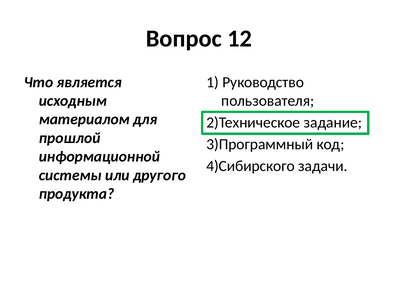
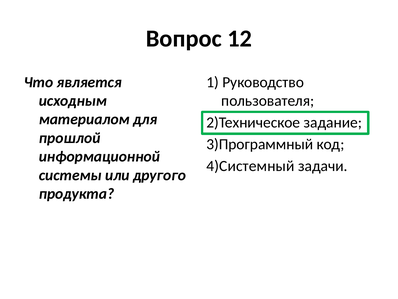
4)Сибирского: 4)Сибирского -> 4)Системный (250, 166)
